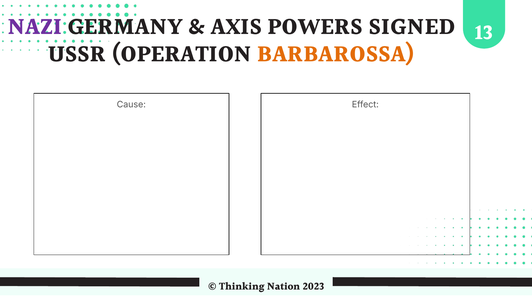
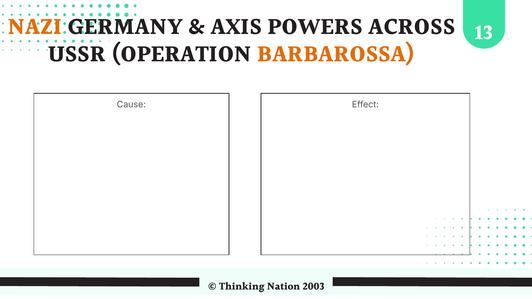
NAZI colour: purple -> orange (35, 28)
SIGNED: SIGNED -> ACROSS (412, 28)
2023: 2023 -> 2003 (313, 287)
